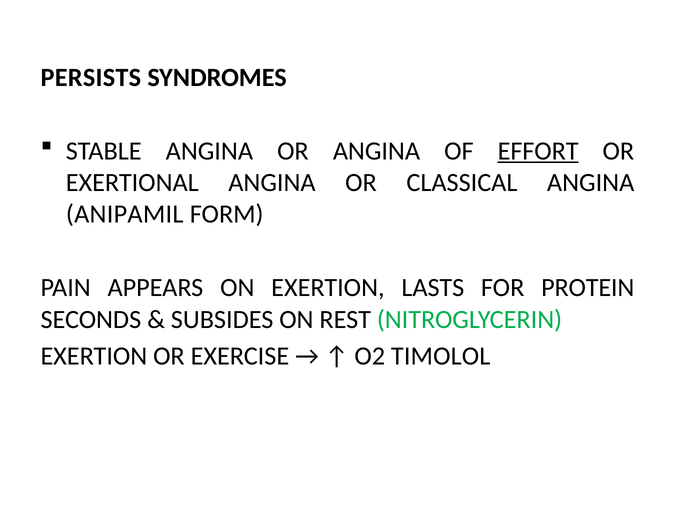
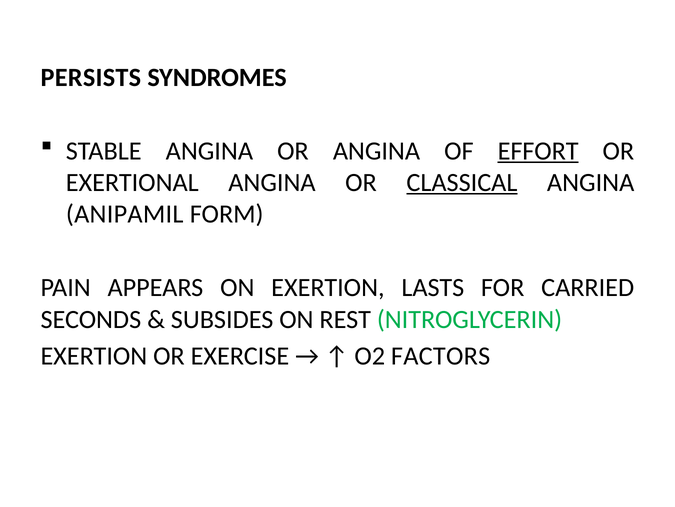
CLASSICAL underline: none -> present (462, 182)
PROTEIN: PROTEIN -> CARRIED (588, 287)
TIMOLOL: TIMOLOL -> FACTORS (441, 356)
